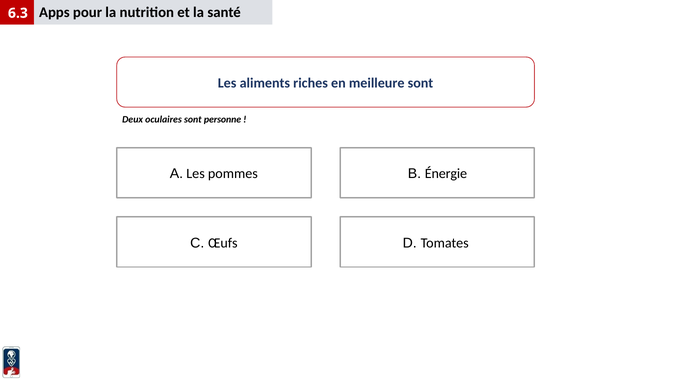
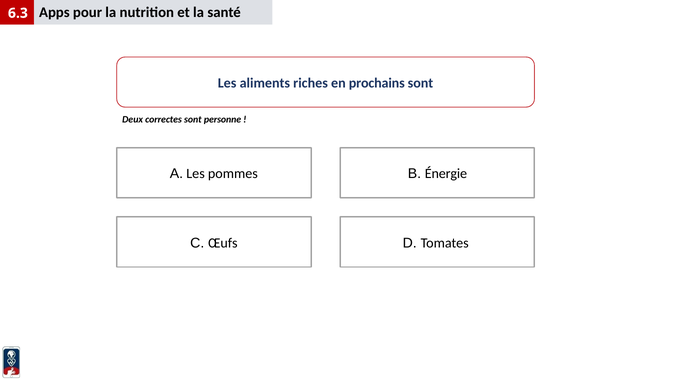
meilleure: meilleure -> prochains (377, 83)
oculaires: oculaires -> correctes (164, 119)
